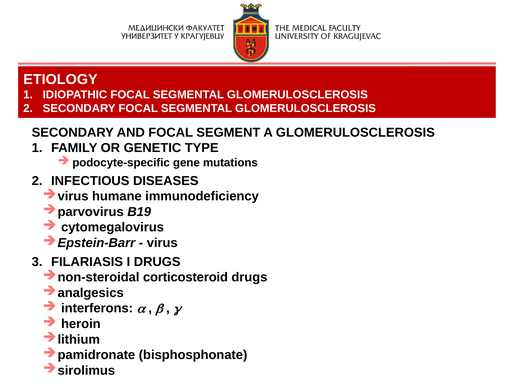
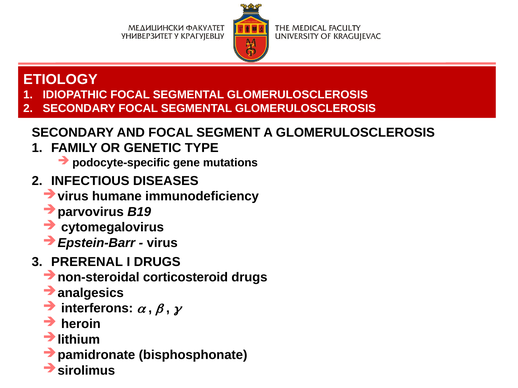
FILARIASIS: FILARIASIS -> PRERENAL (87, 262)
